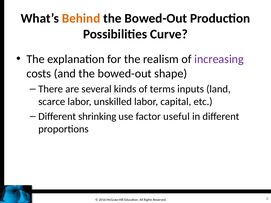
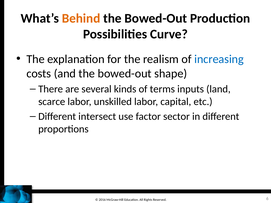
increasing colour: purple -> blue (219, 59)
shrinking: shrinking -> intersect (97, 117)
useful: useful -> sector (176, 117)
